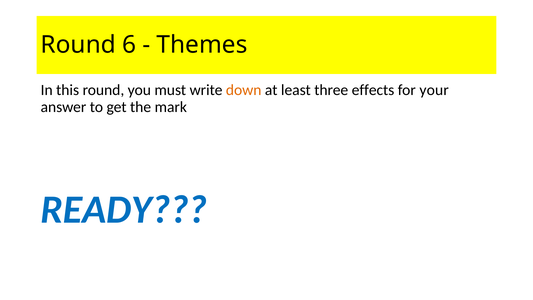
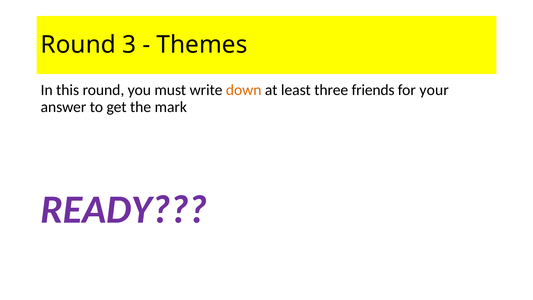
6: 6 -> 3 (129, 45)
effects: effects -> friends (373, 90)
READY colour: blue -> purple (124, 209)
